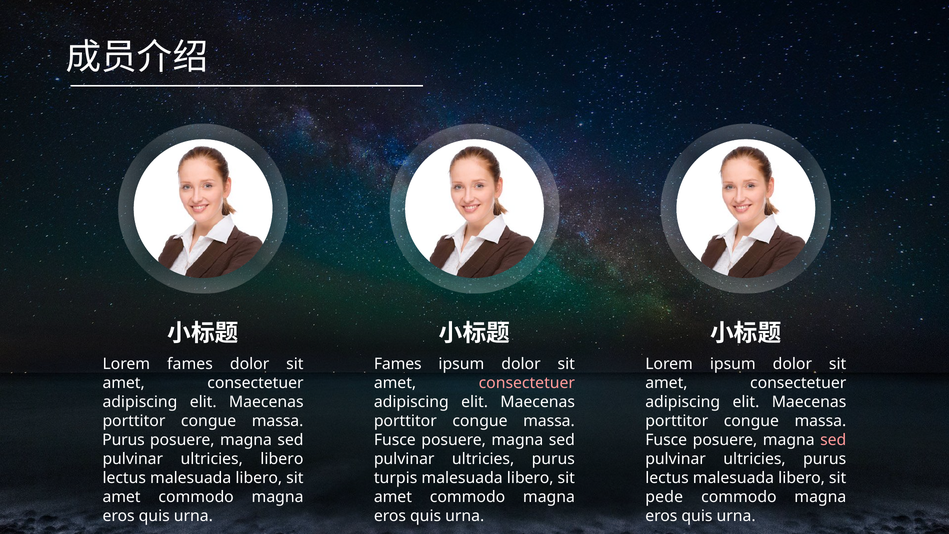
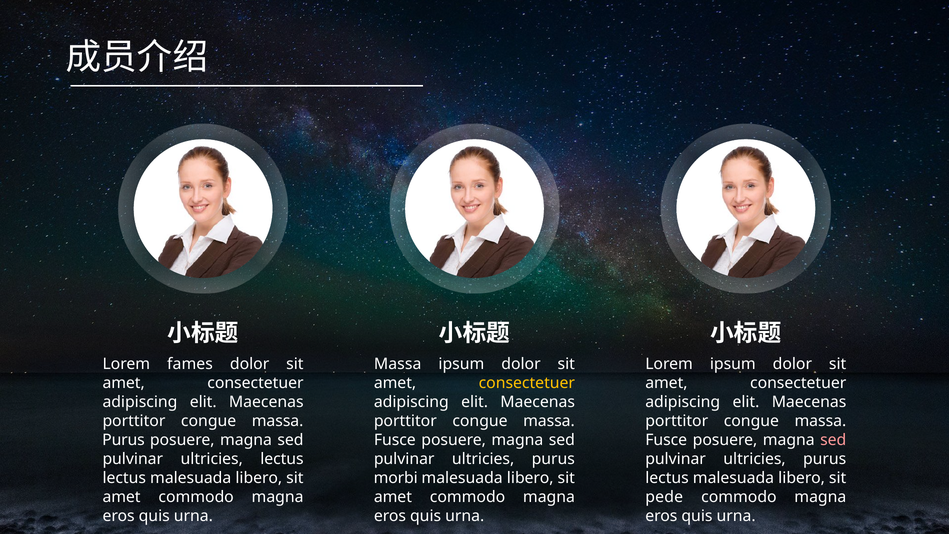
Fames: Fames -> Massa (398, 364)
consectetuer colour: pink -> yellow (527, 383)
ultricies libero: libero -> lectus (282, 459)
turpis: turpis -> morbi (396, 478)
